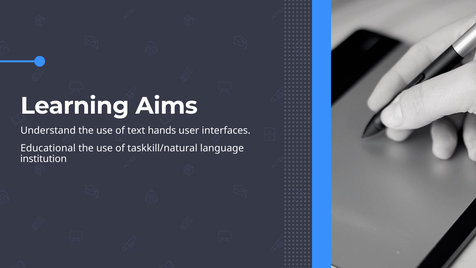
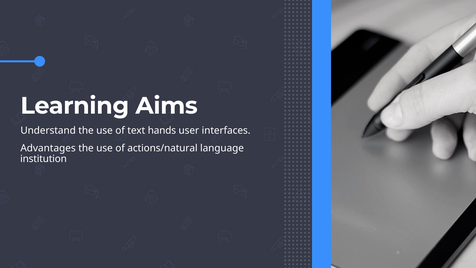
Educational: Educational -> Advantages (48, 148)
taskkill/natural: taskkill/natural -> actions/natural (162, 148)
